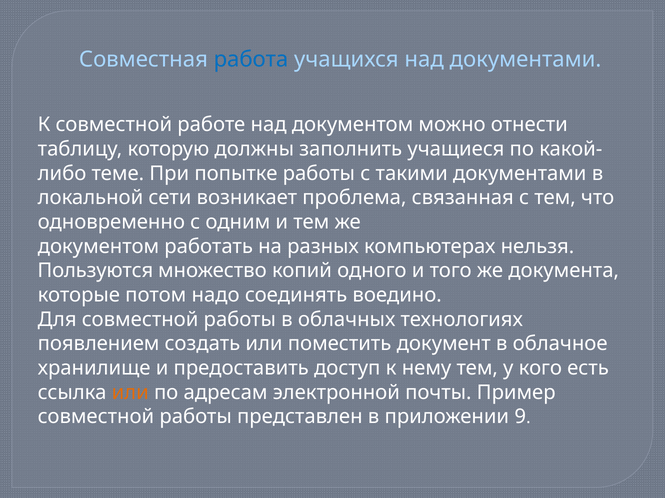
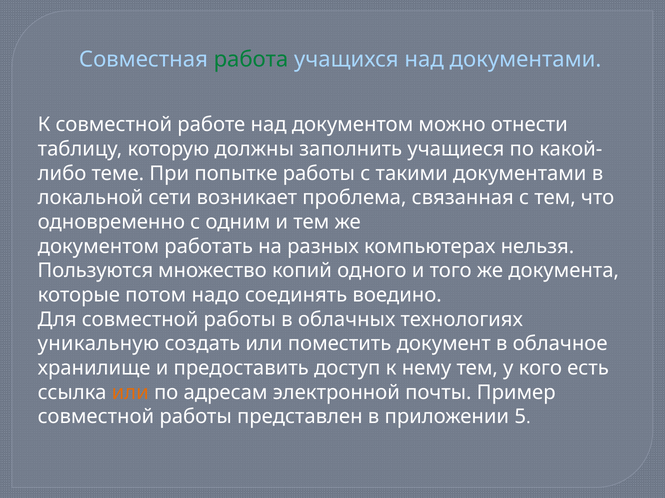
работа colour: blue -> green (251, 60)
появлением: появлением -> уникальную (98, 344)
9: 9 -> 5 (520, 417)
